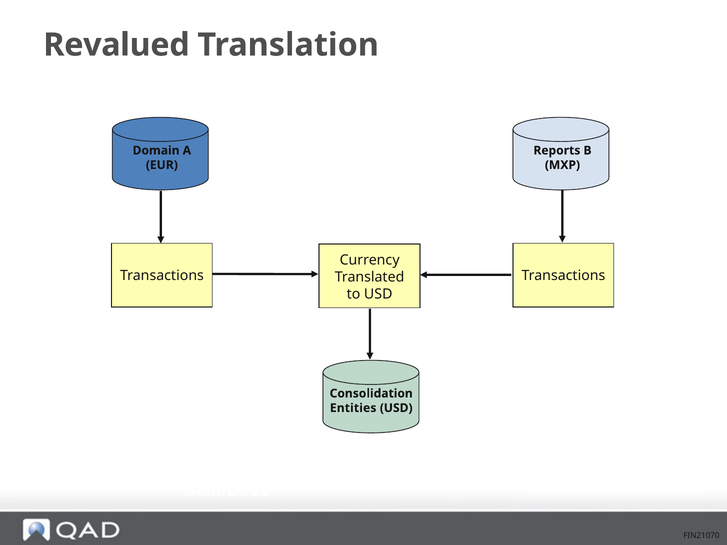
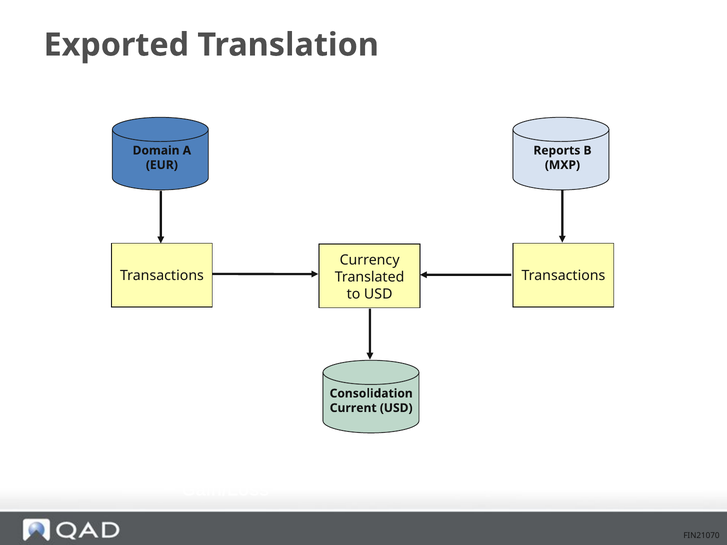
Revalued: Revalued -> Exported (116, 45)
Entities: Entities -> Current (353, 408)
